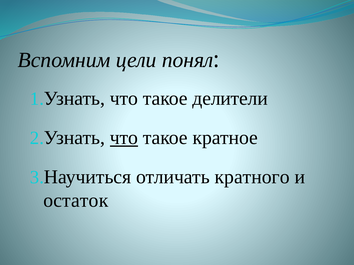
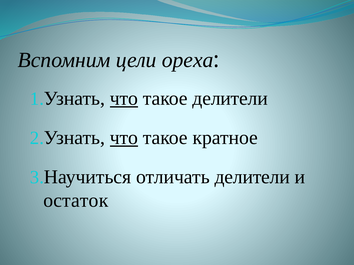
понял: понял -> ореха (188, 60)
что underline: none -> present (124, 99)
отличать кратного: кратного -> делители (252, 177)
